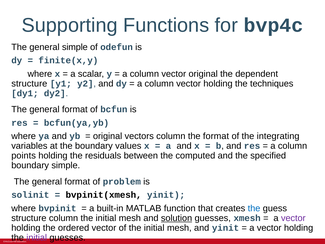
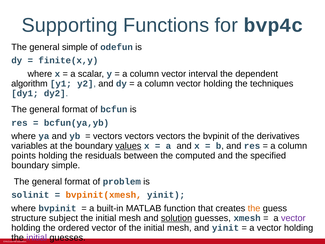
vector original: original -> interval (203, 74)
structure: structure -> algorithm (29, 84)
original: original -> vectors (108, 136)
column: column -> vectors (171, 136)
the format: format -> bvpinit (216, 136)
integrating: integrating -> derivatives (278, 136)
values underline: none -> present (128, 146)
bvpinit(xmesh colour: black -> orange (104, 195)
the colour: blue -> orange (254, 208)
structure column: column -> subject (63, 218)
